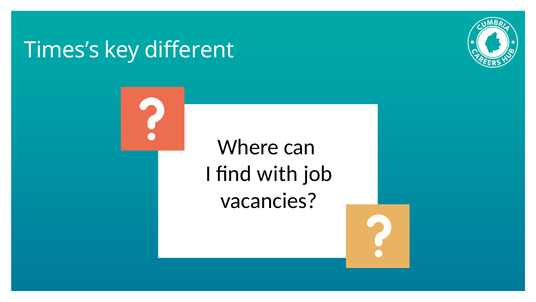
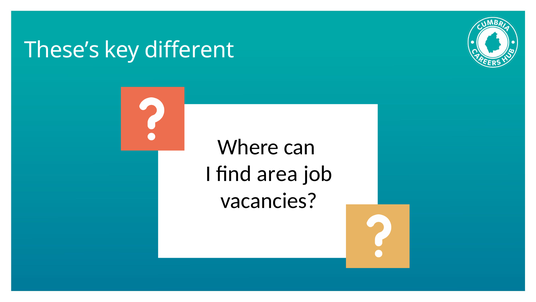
Times’s: Times’s -> These’s (62, 50)
with: with -> area (277, 174)
